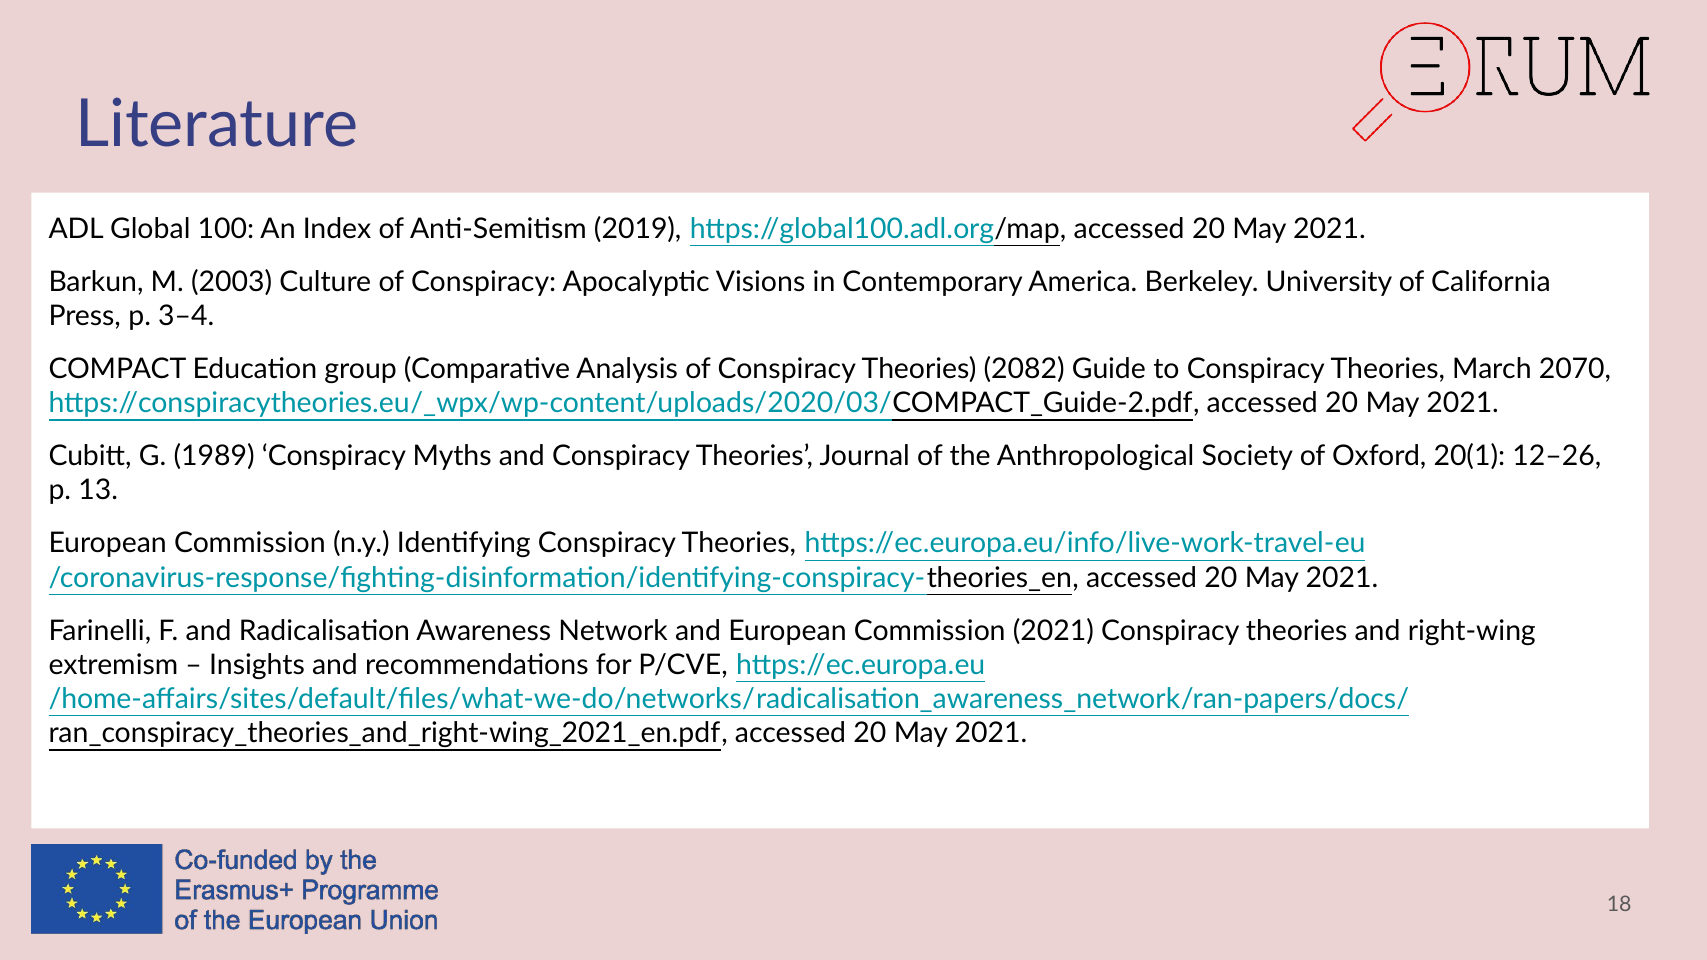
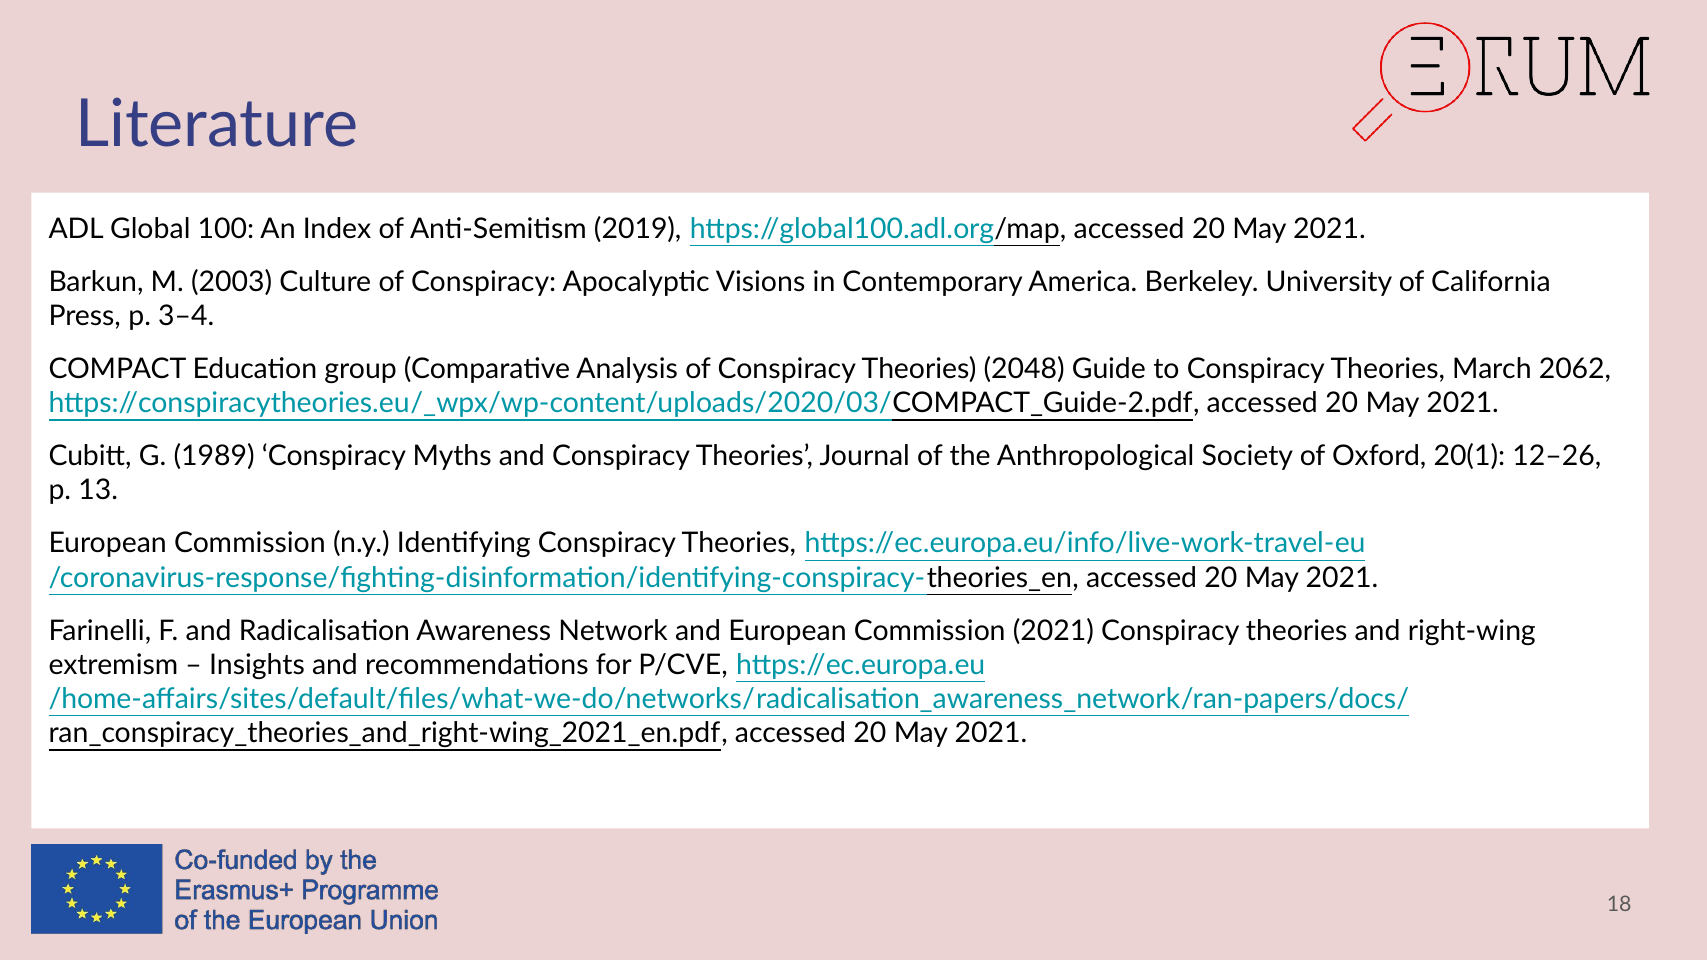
2082: 2082 -> 2048 (1024, 369)
2070: 2070 -> 2062 (1575, 369)
